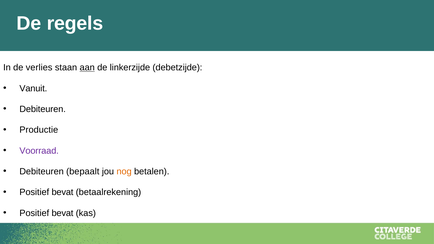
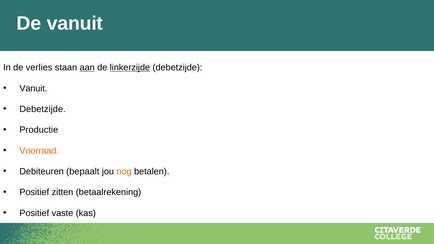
De regels: regels -> vanuit (75, 23)
linkerzijde underline: none -> present (130, 68)
Debiteuren: Debiteuren -> Debetzijde (43, 109)
Voorraad colour: purple -> orange (39, 151)
bevat: bevat -> zitten (62, 192)
bevat: bevat -> vaste (62, 213)
